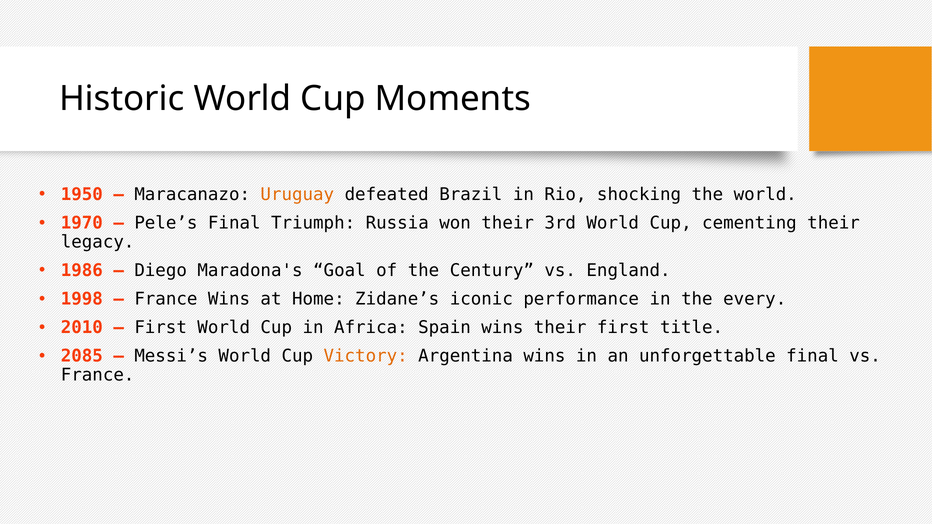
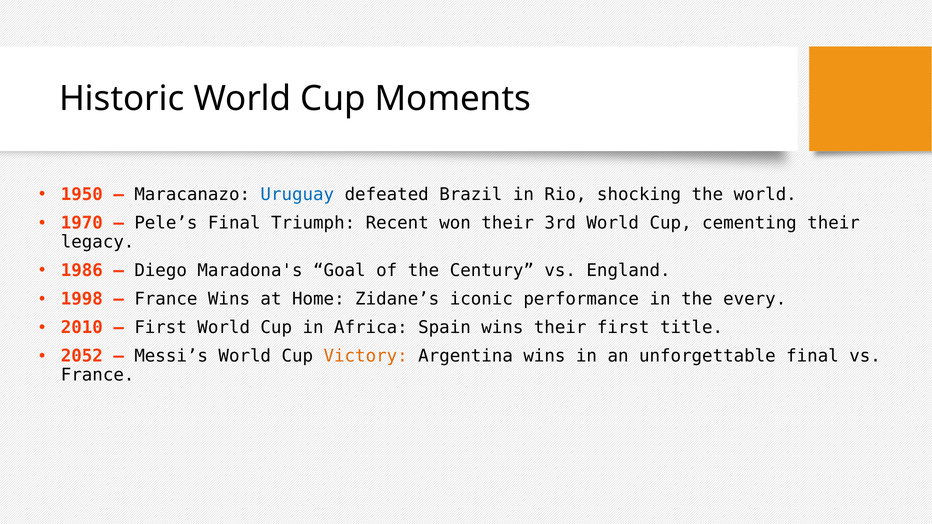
Uruguay colour: orange -> blue (297, 194)
Russia: Russia -> Recent (397, 223)
2085: 2085 -> 2052 (82, 356)
